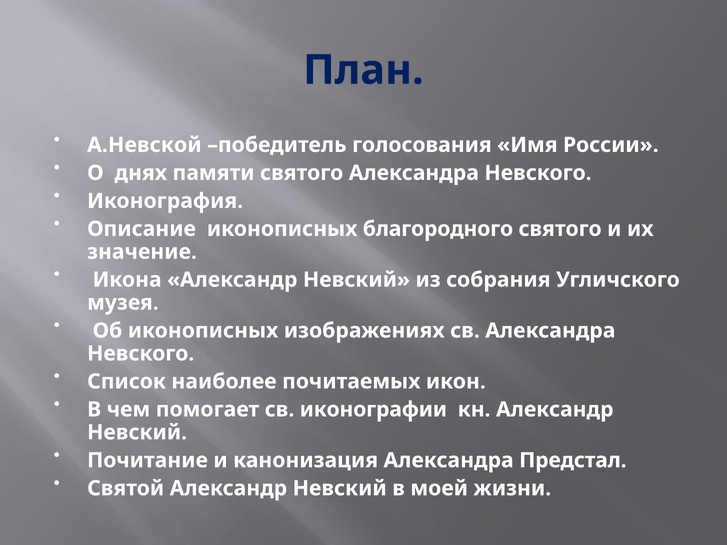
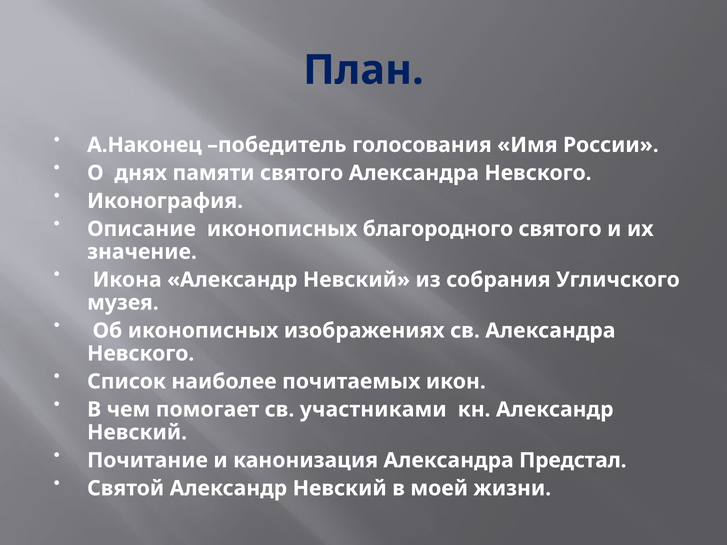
А.Невской: А.Невской -> А.Наконец (144, 145)
иконографии: иконографии -> участниками (373, 410)
